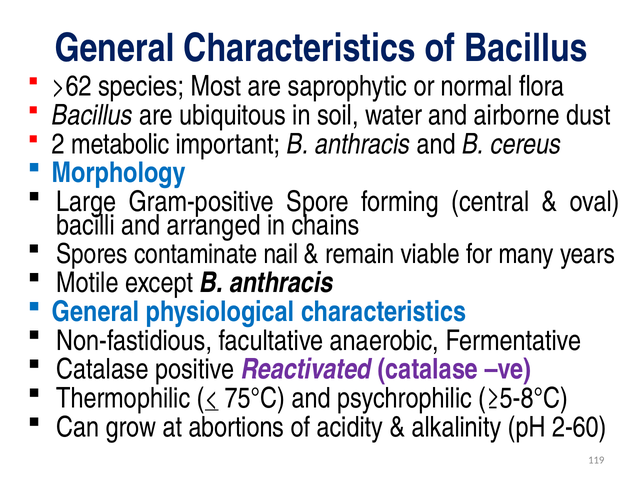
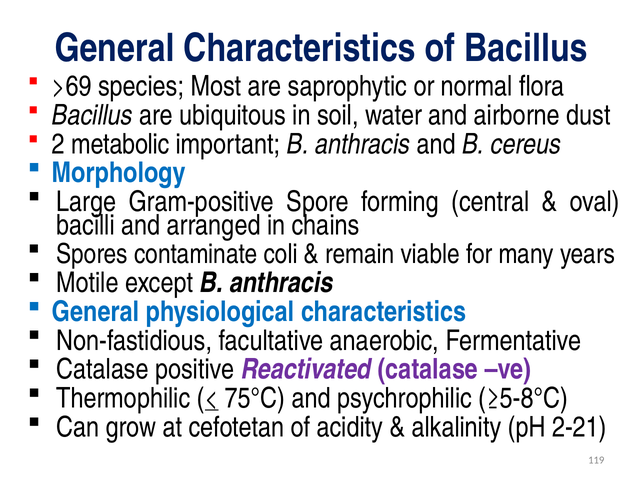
>62: >62 -> >69 (72, 86)
nail: nail -> coli (281, 254)
abortions: abortions -> cefotetan (236, 428)
2-60: 2-60 -> 2-21 (579, 428)
